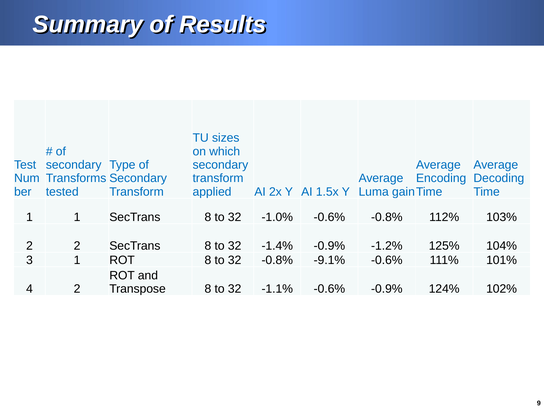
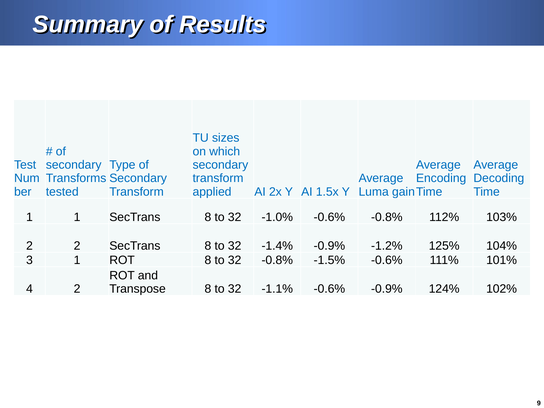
-9.1%: -9.1% -> -1.5% (329, 260)
